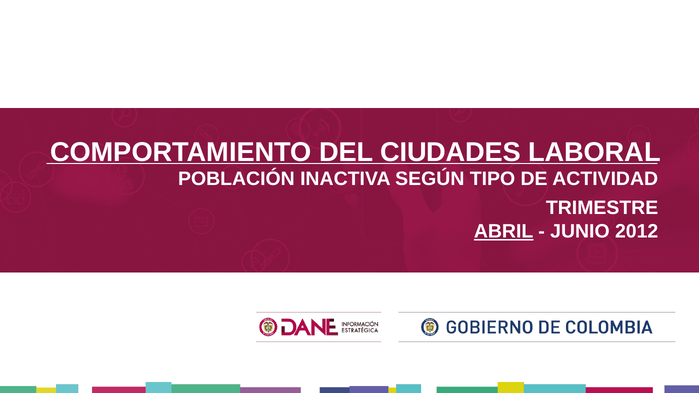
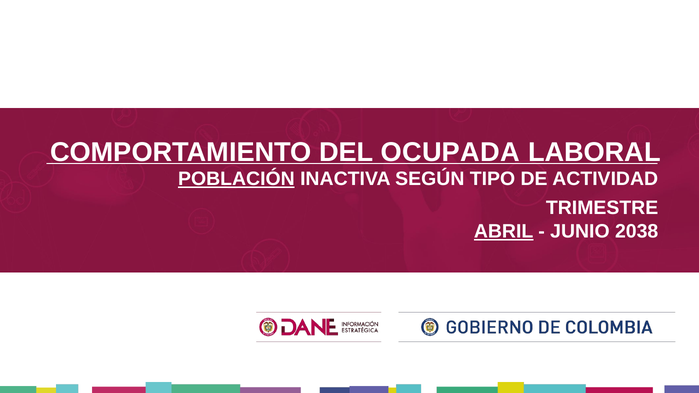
CIUDADES: CIUDADES -> OCUPADA (450, 152)
POBLACIÓN underline: none -> present (236, 179)
2012: 2012 -> 2038 (637, 231)
